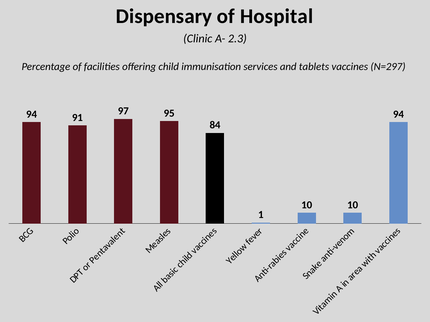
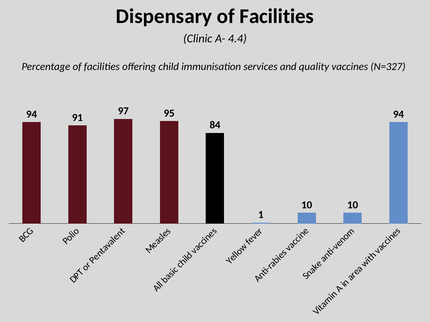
Hospital: Hospital -> Facilities (277, 16)
2.3: 2.3 -> 4.4 (237, 39)
tablets: tablets -> quality (314, 67)
N=297: N=297 -> N=327 (388, 67)
